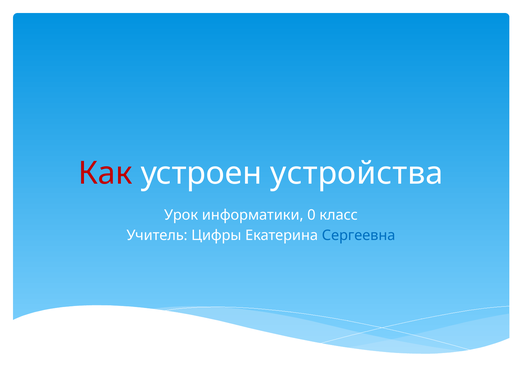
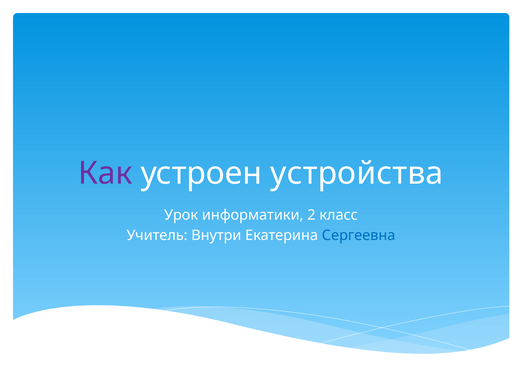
Как colour: red -> purple (105, 173)
0: 0 -> 2 (311, 215)
Цифры: Цифры -> Внутри (216, 236)
